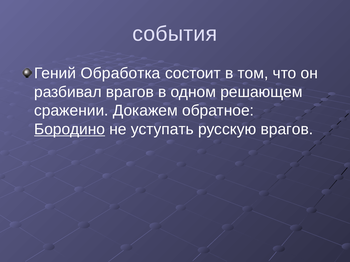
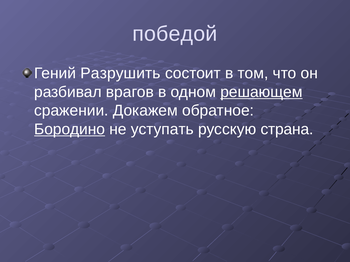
события: события -> победой (175, 34)
Обработка: Обработка -> Разрушить (120, 73)
решающем underline: none -> present (261, 92)
русскую врагов: врагов -> страна (287, 129)
